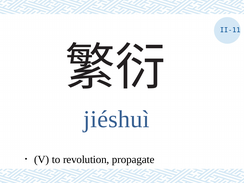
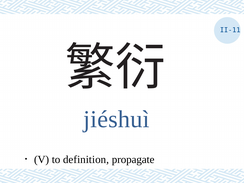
revolution: revolution -> definition (86, 160)
